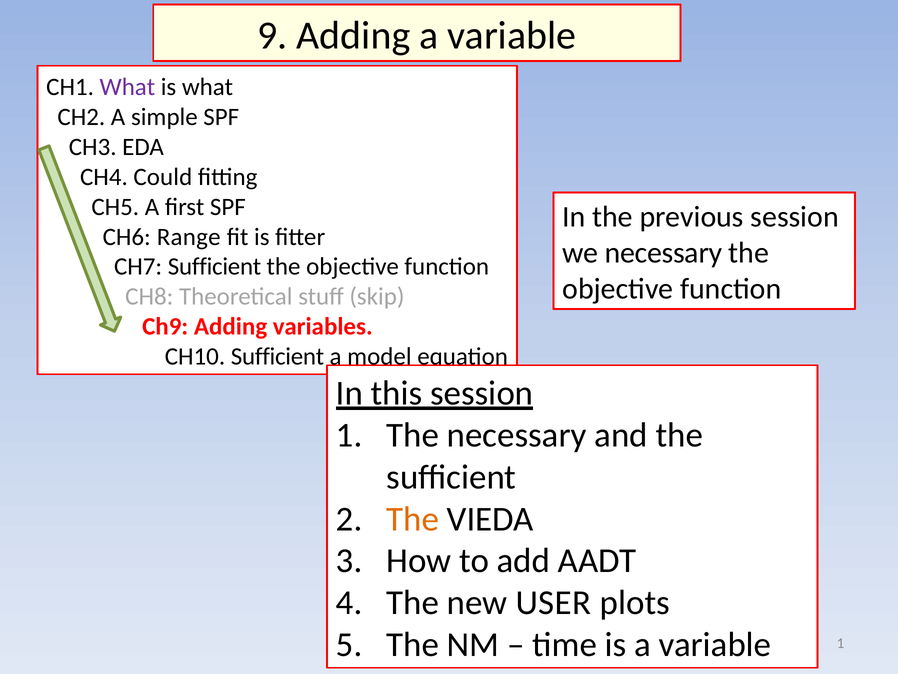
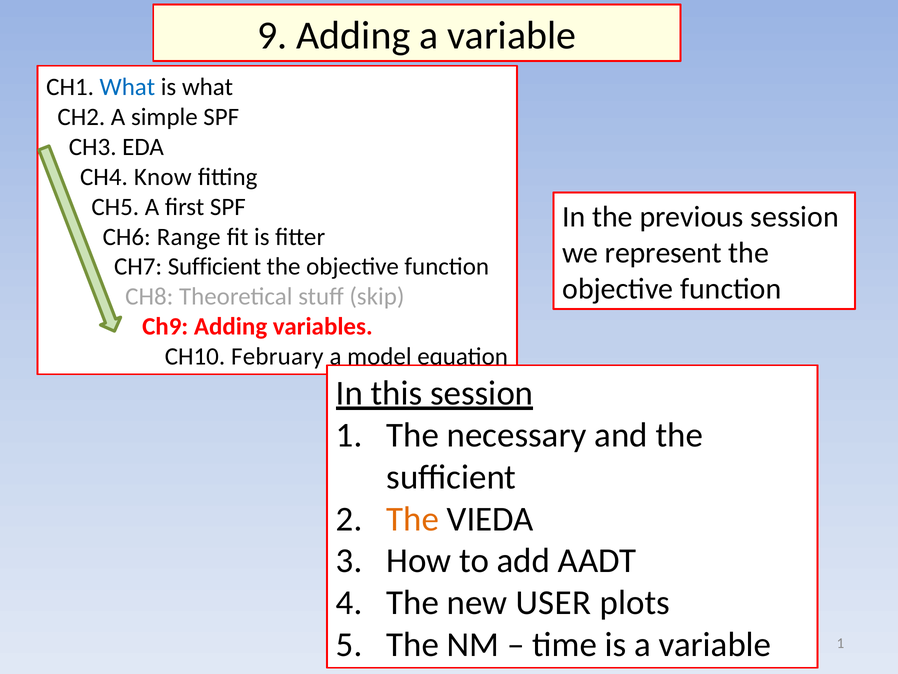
What colour: purple -> blue (127, 87)
Could: Could -> Know (163, 177)
we necessary: necessary -> represent (663, 253)
CH10 Sufficient: Sufficient -> February (277, 356)
